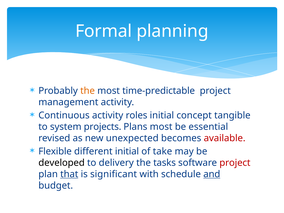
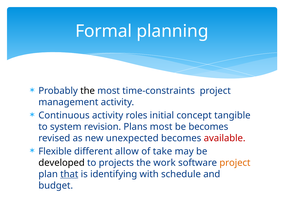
the colour: orange -> black (88, 91)
time-predictable: time-predictable -> time-constraints (159, 91)
projects: projects -> revision (103, 127)
be essential: essential -> becomes (208, 127)
different initial: initial -> allow (127, 151)
delivery: delivery -> projects (116, 163)
tasks: tasks -> work (164, 163)
project colour: red -> orange (235, 163)
significant: significant -> identifying (114, 174)
and underline: present -> none (212, 174)
